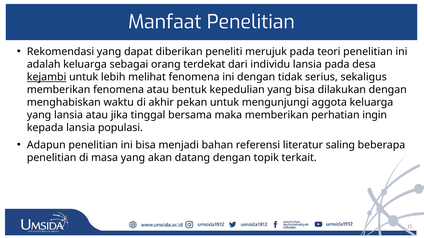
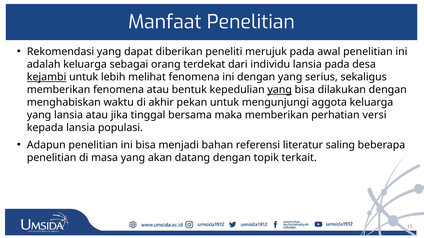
teori: teori -> awal (329, 52)
dengan tidak: tidak -> yang (290, 77)
yang underline: none -> present (280, 90)
ingin: ingin -> versi (375, 115)
